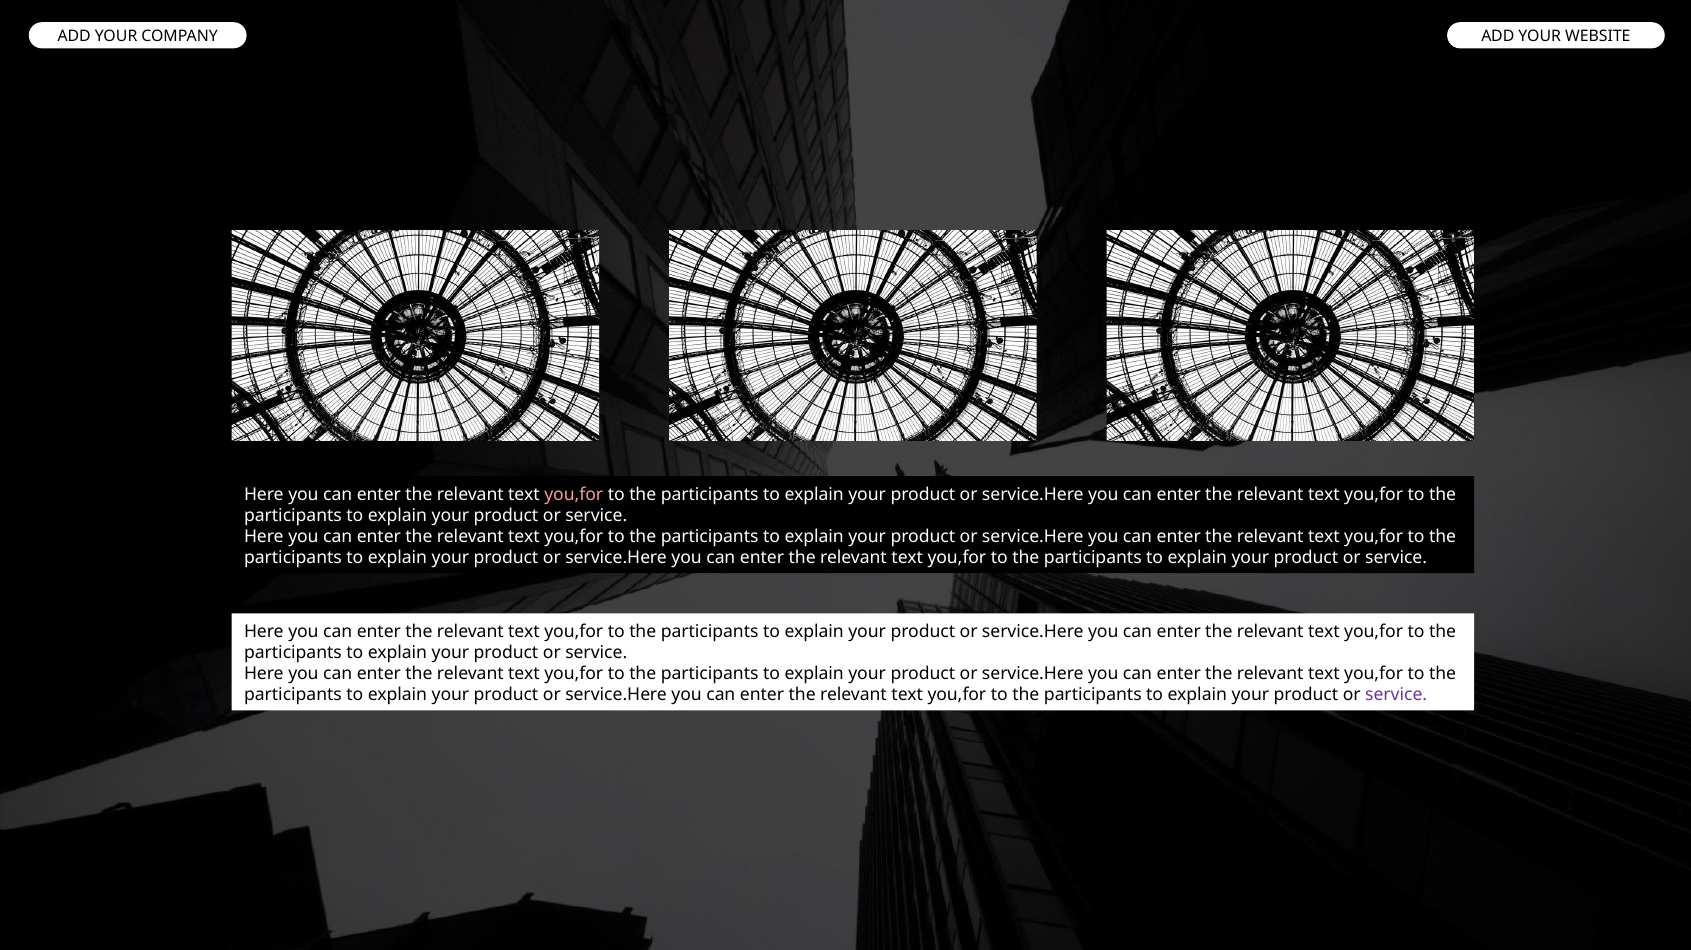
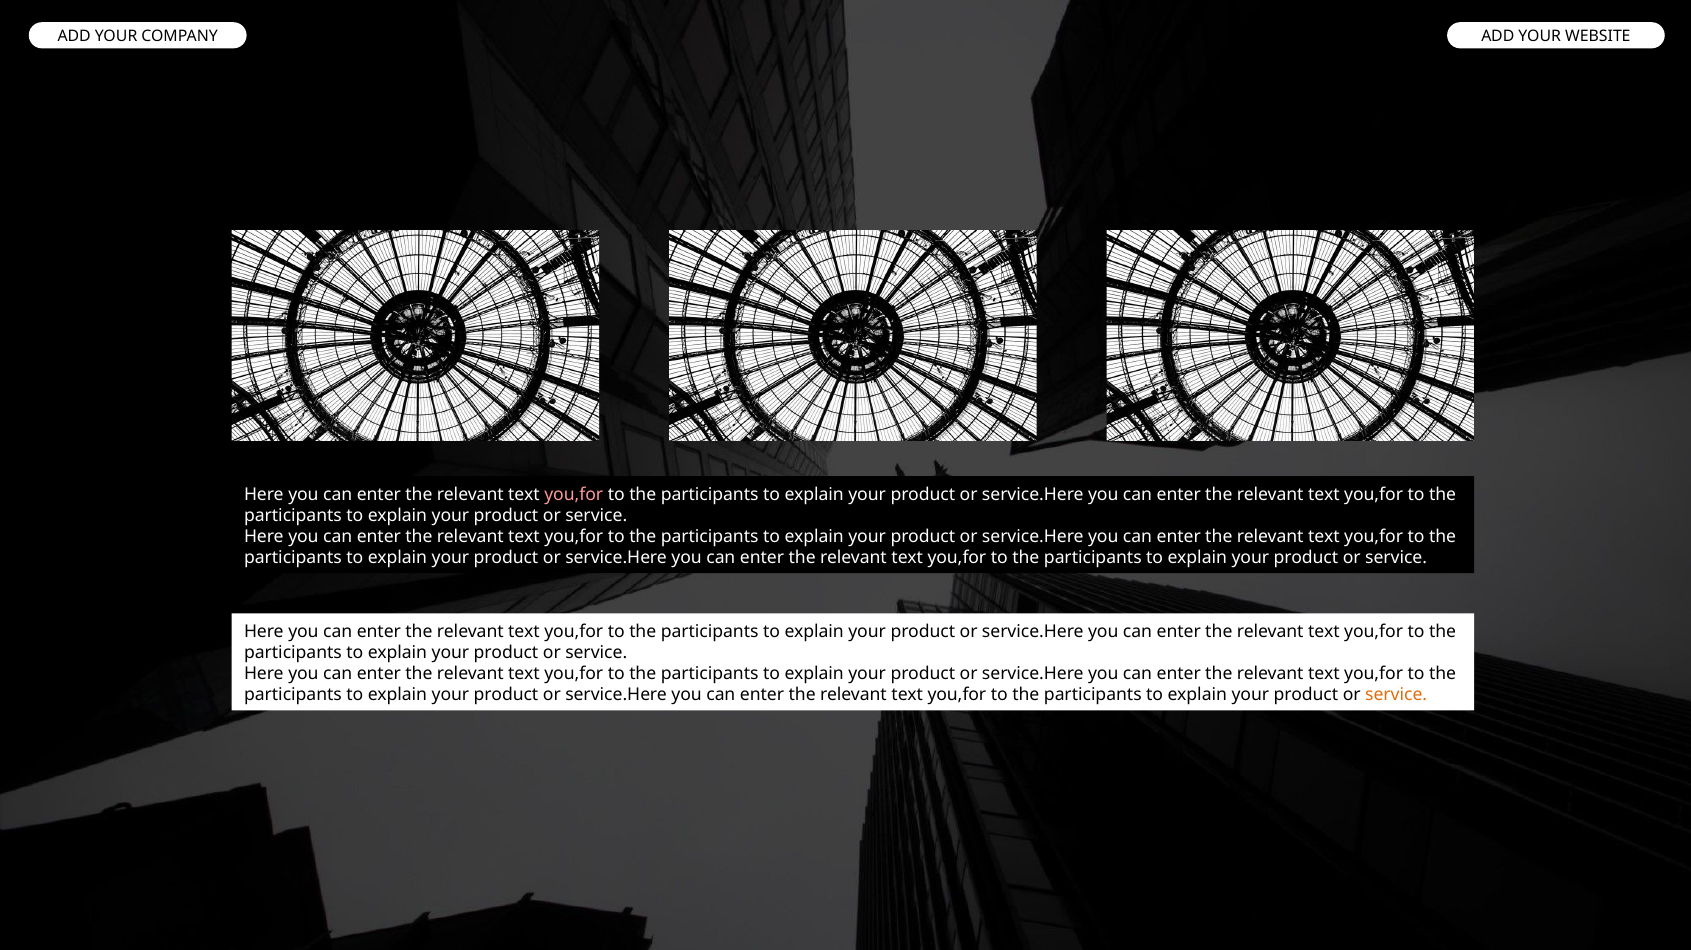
service colour: purple -> orange (1396, 695)
